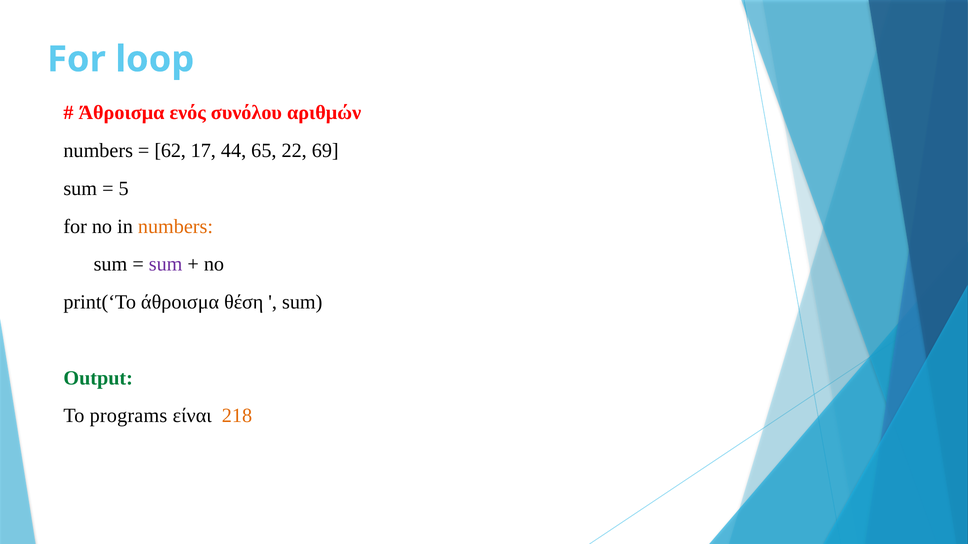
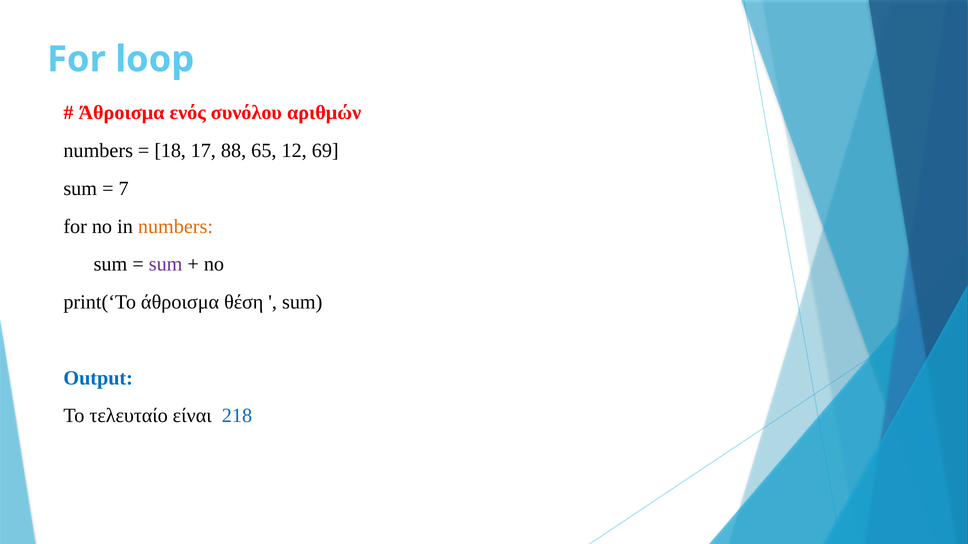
62: 62 -> 18 (170, 151)
44: 44 -> 88 (234, 151)
22: 22 -> 12 (294, 151)
5: 5 -> 7 (124, 189)
Output colour: green -> blue (98, 378)
programs: programs -> τελευταίο (129, 416)
218 colour: orange -> blue (237, 416)
